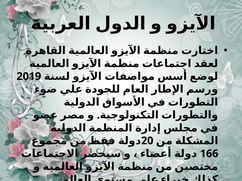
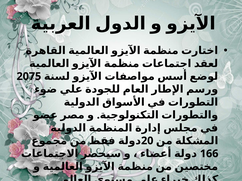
2019: 2019 -> 2075 (29, 77)
